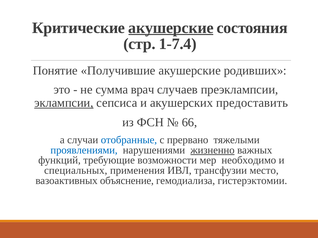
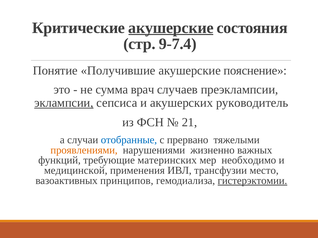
1-7.4: 1-7.4 -> 9-7.4 (178, 44)
родивших: родивших -> пояснение (255, 71)
предоставить: предоставить -> руководитель (252, 103)
66: 66 -> 21 (189, 123)
проявлениями colour: blue -> orange (84, 150)
жизненно underline: present -> none (212, 150)
возможности: возможности -> материнских (167, 161)
специальных: специальных -> медицинской (76, 171)
объяснение: объяснение -> принципов (127, 181)
гистерэктомии underline: none -> present (252, 181)
